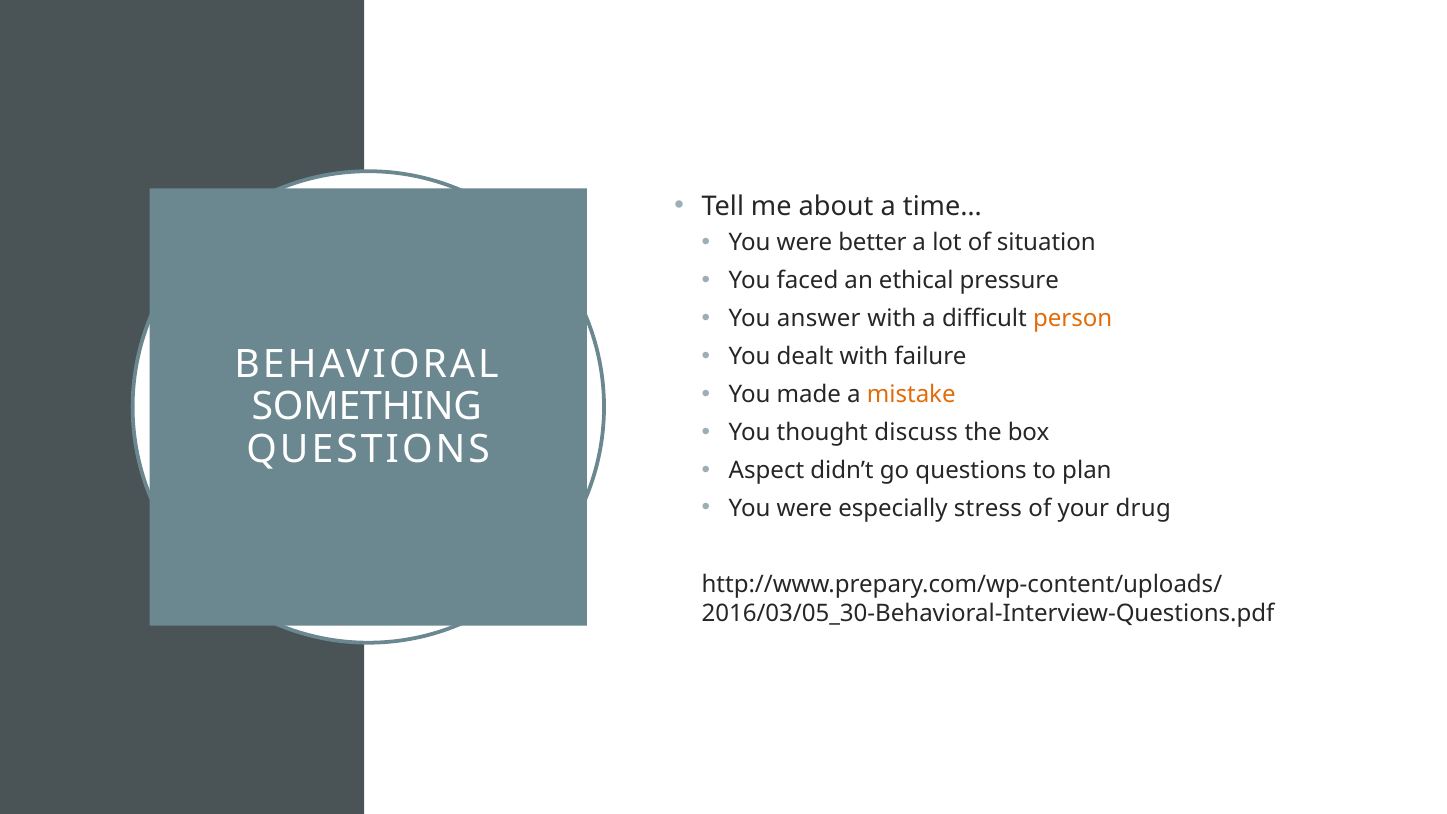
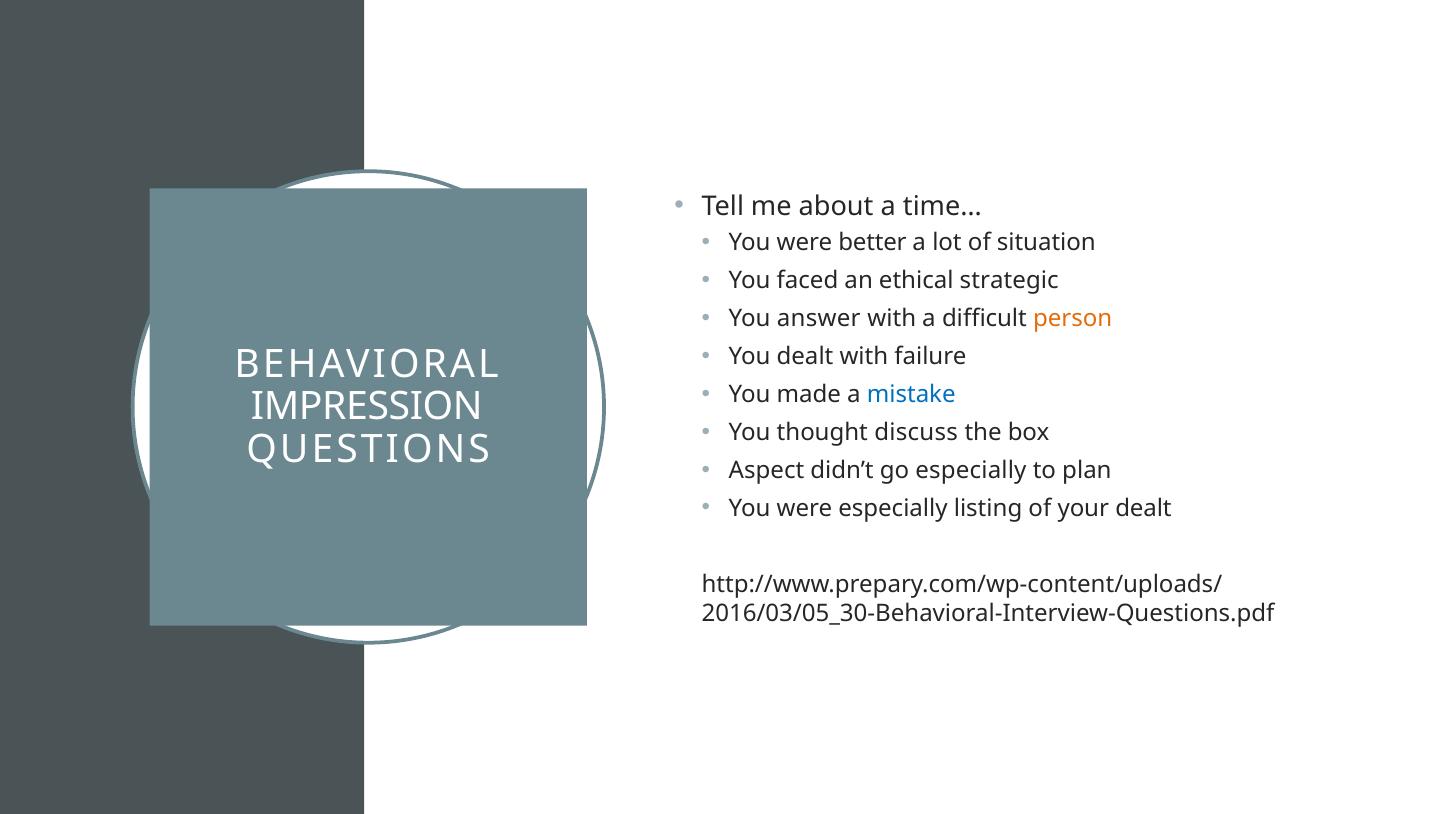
pressure: pressure -> strategic (1009, 281)
mistake colour: orange -> blue (911, 395)
SOMETHING: SOMETHING -> IMPRESSION (367, 407)
go questions: questions -> especially (971, 470)
stress: stress -> listing (988, 508)
your drug: drug -> dealt (1143, 508)
